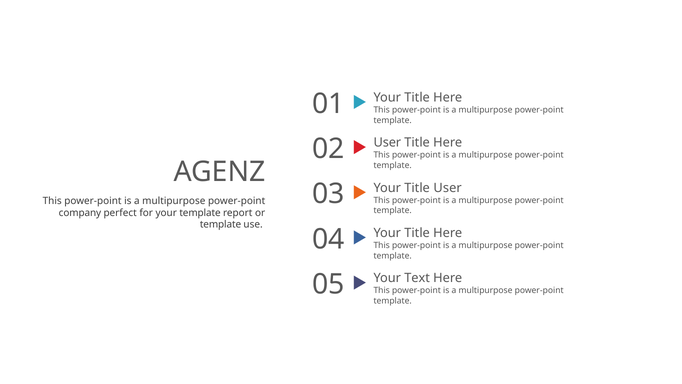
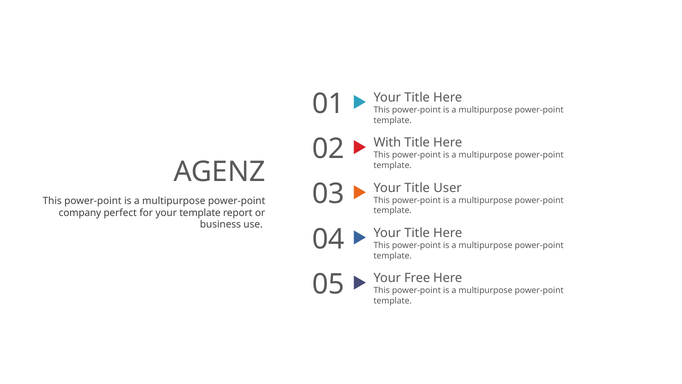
02 User: User -> With (387, 143)
template: template -> business (220, 224)
Text: Text -> Free (417, 278)
